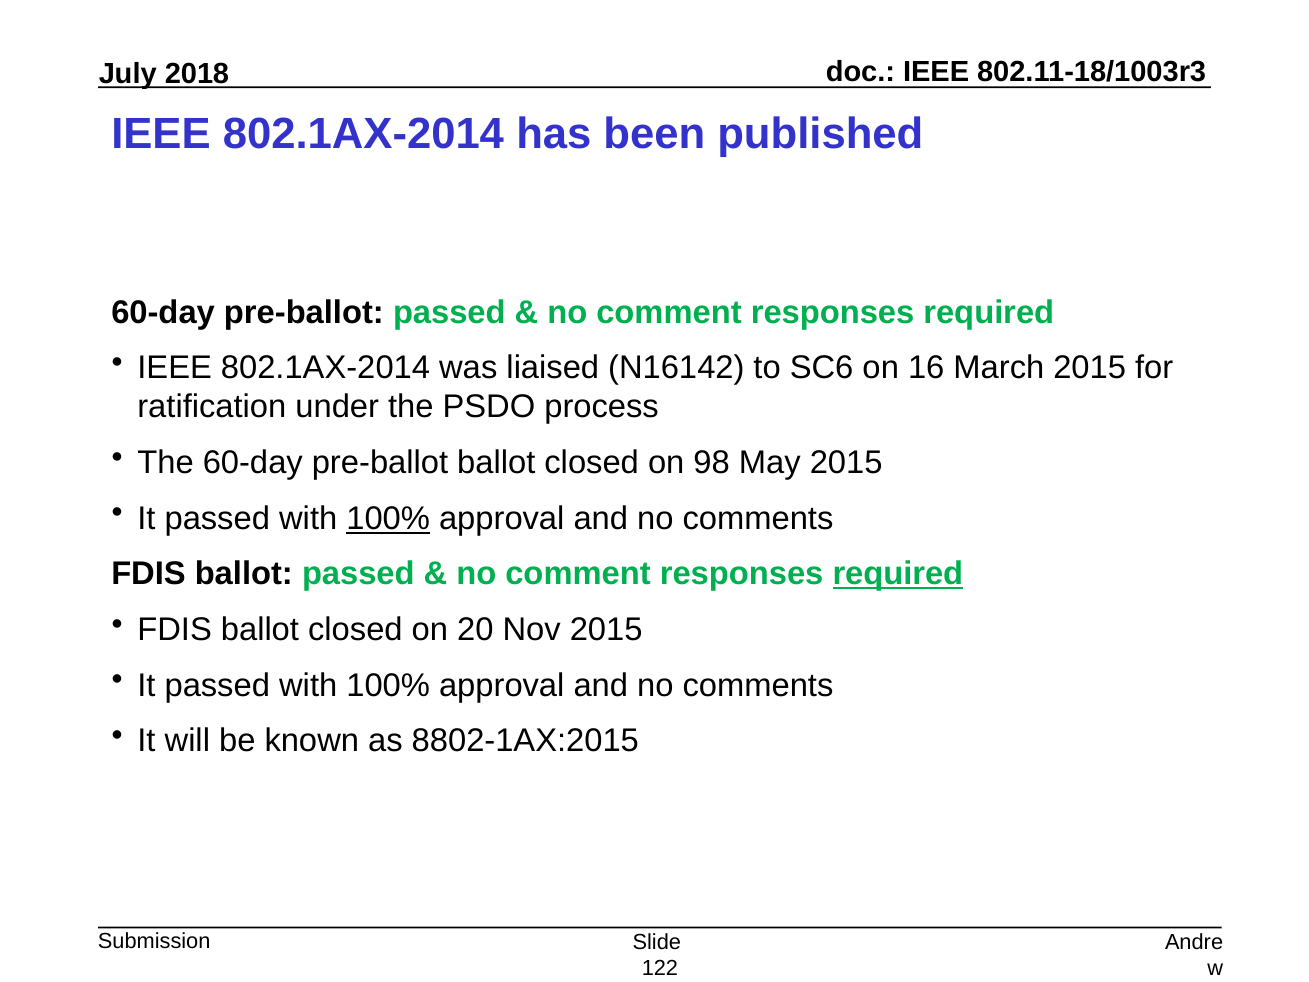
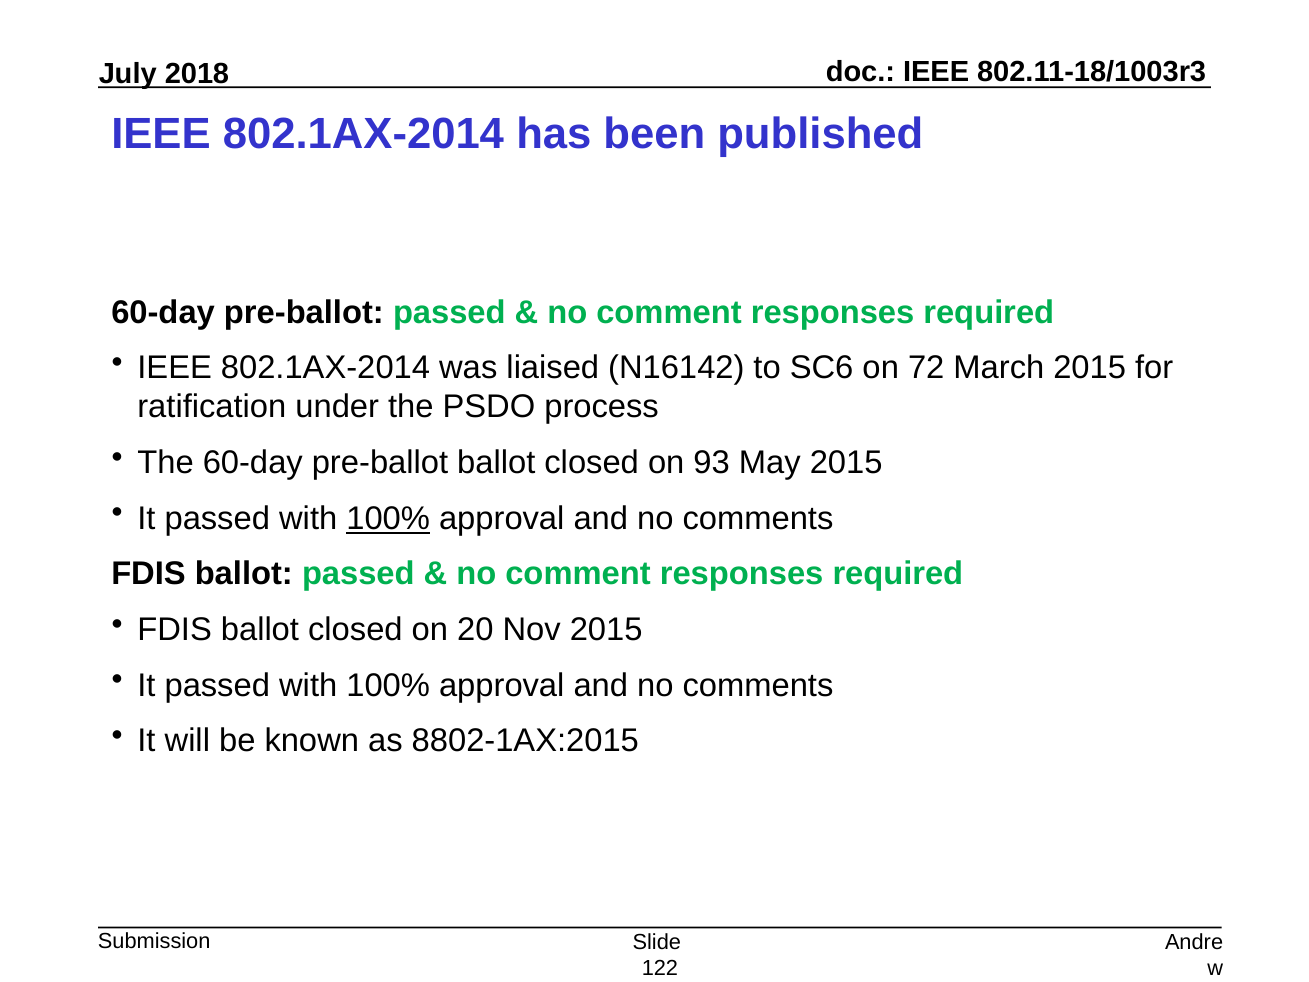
16: 16 -> 72 (926, 368)
98: 98 -> 93 (712, 463)
required underline: present -> none (898, 574)
